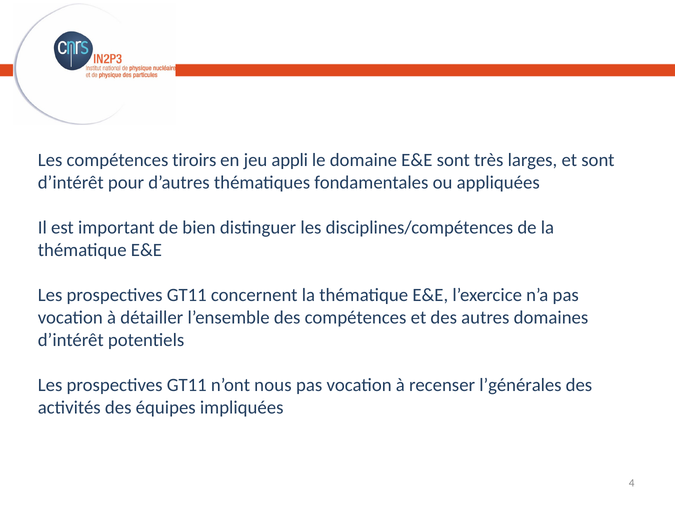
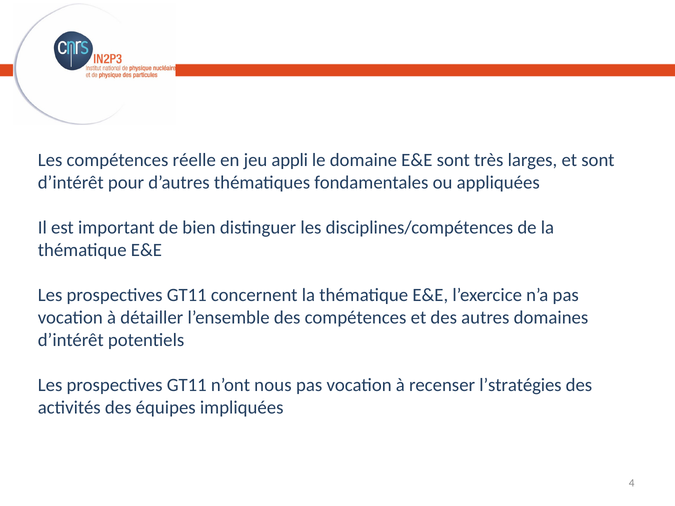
tiroirs: tiroirs -> réelle (194, 160)
l’générales: l’générales -> l’stratégies (520, 385)
